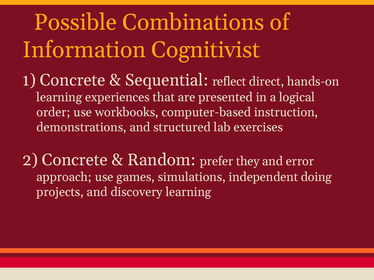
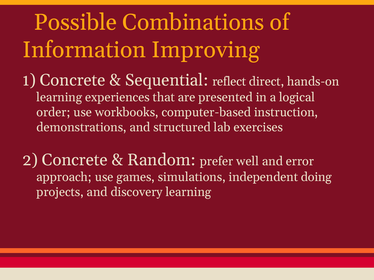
Cognitivist: Cognitivist -> Improving (206, 50)
they: they -> well (248, 161)
